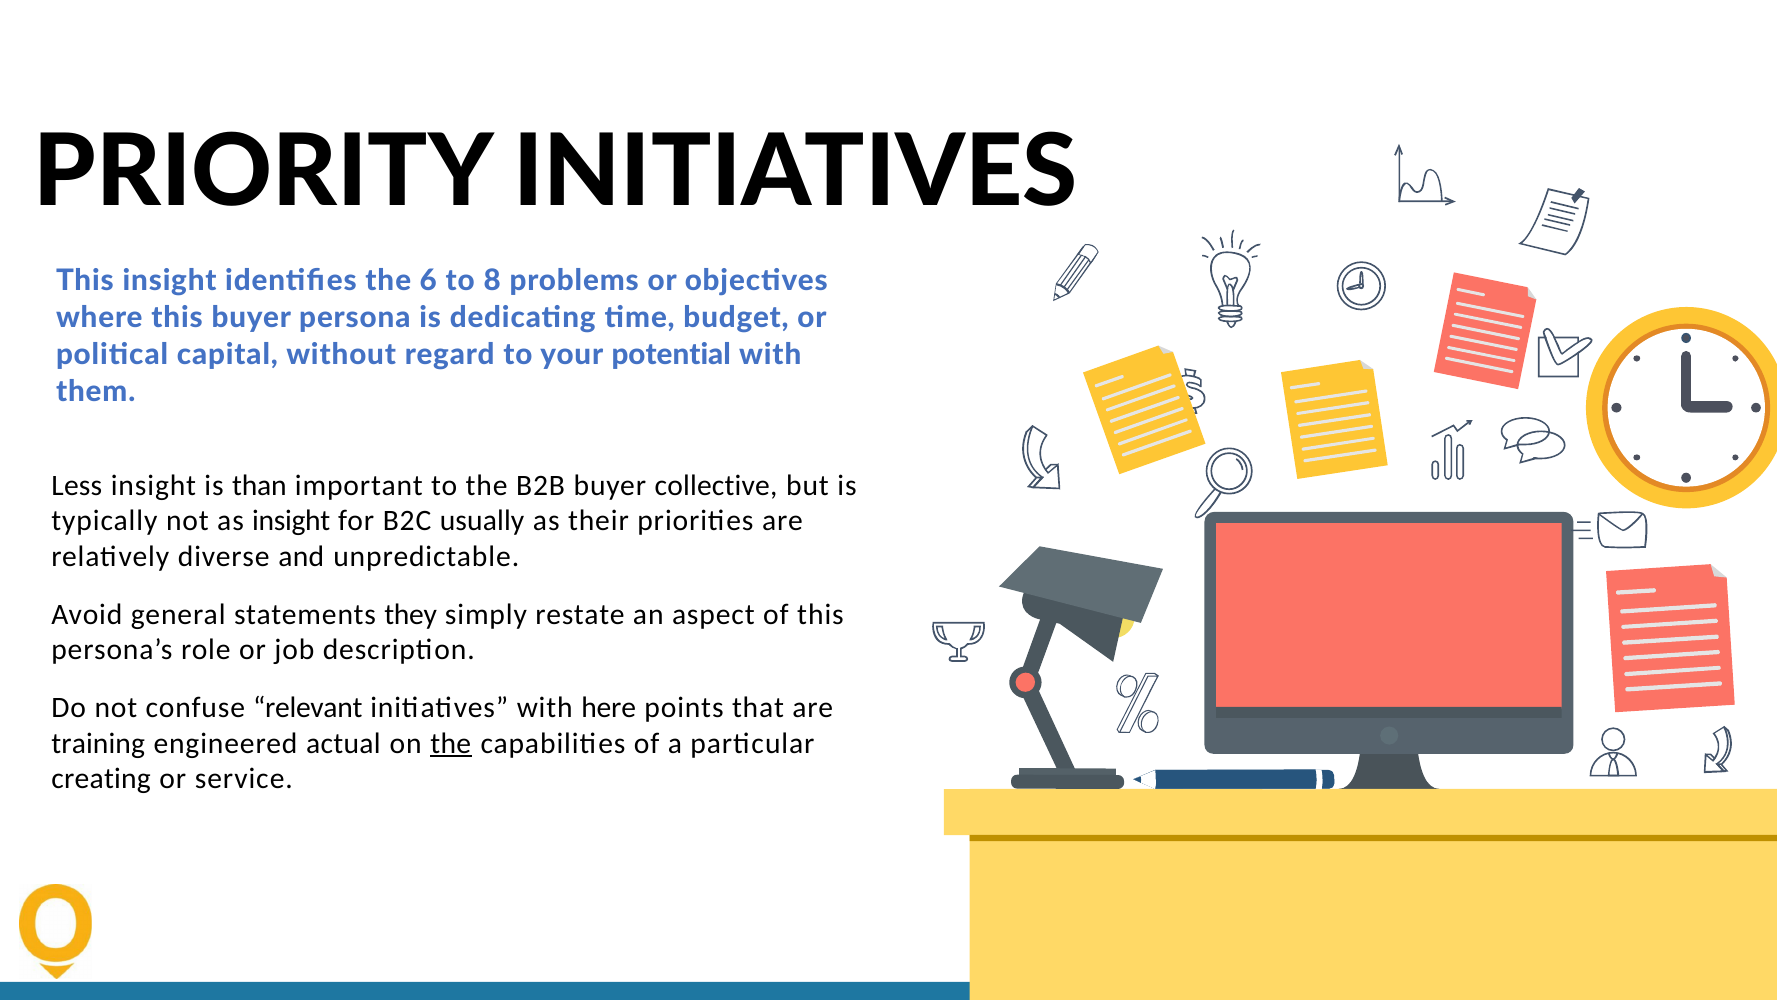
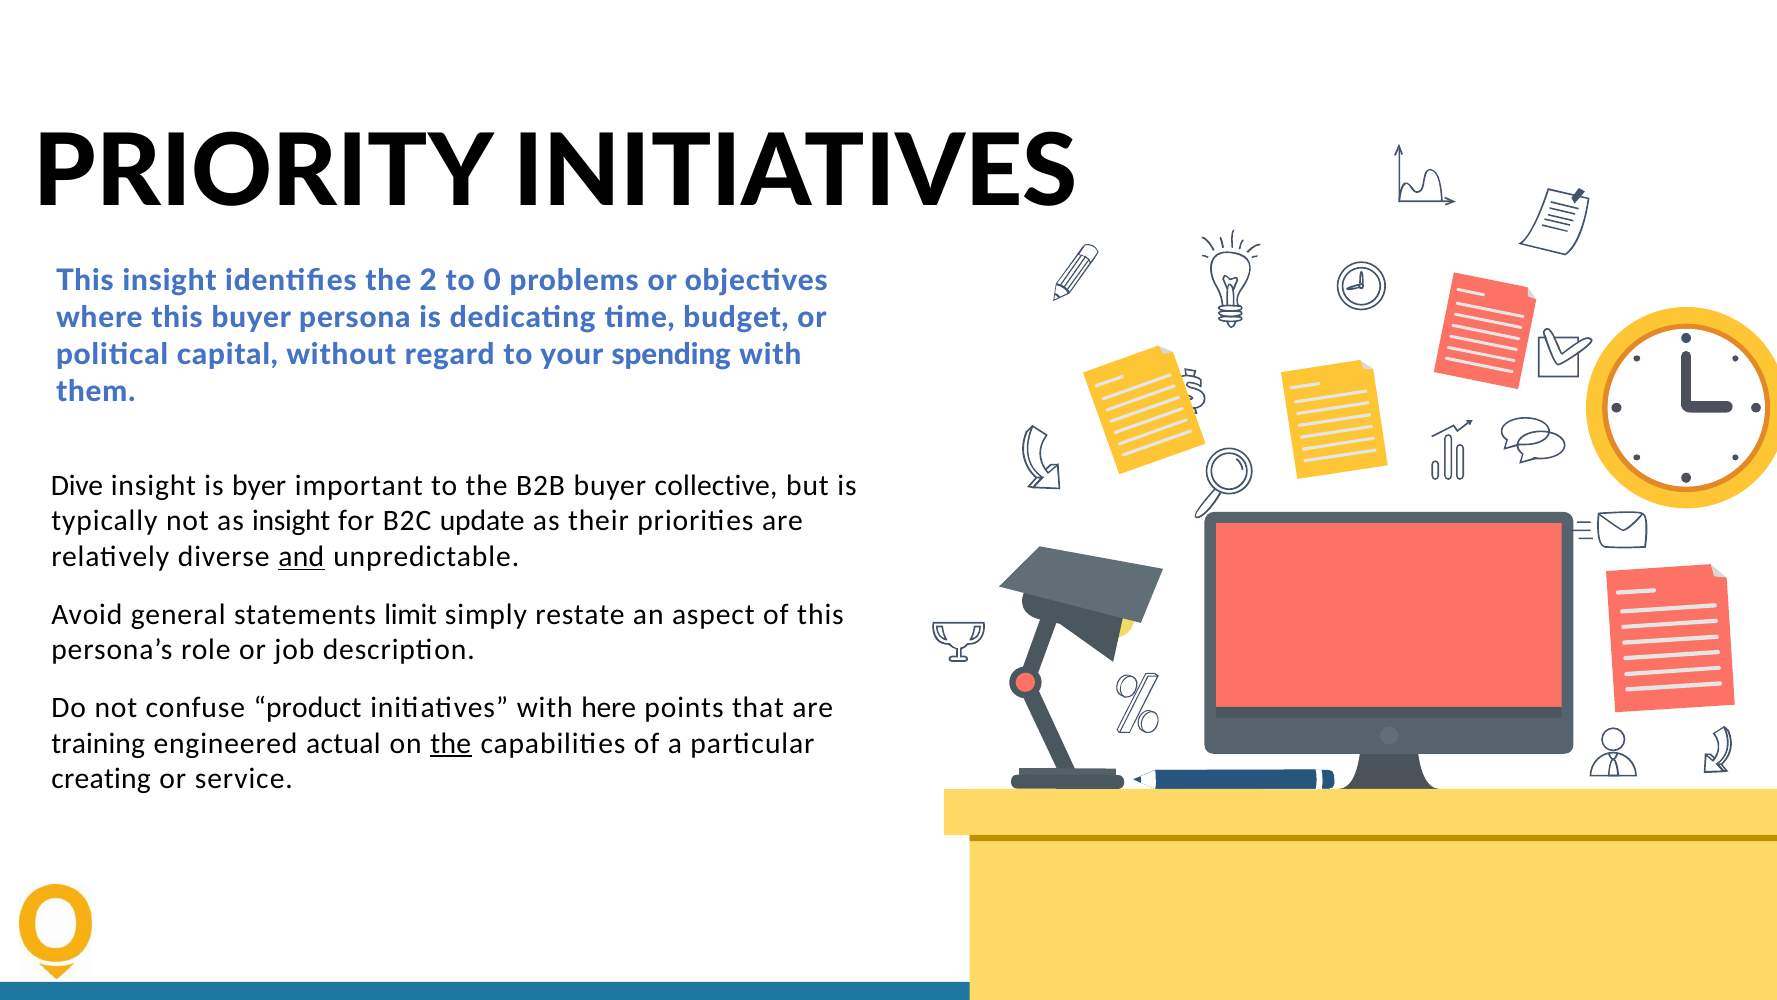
6: 6 -> 2 (428, 280)
8: 8 -> 0 (492, 280)
potential: potential -> spending (671, 354)
Less: Less -> Dive (77, 485)
than: than -> byer (259, 485)
usually: usually -> update (482, 521)
and underline: none -> present (301, 556)
they: they -> limit (411, 614)
relevant: relevant -> product (308, 707)
